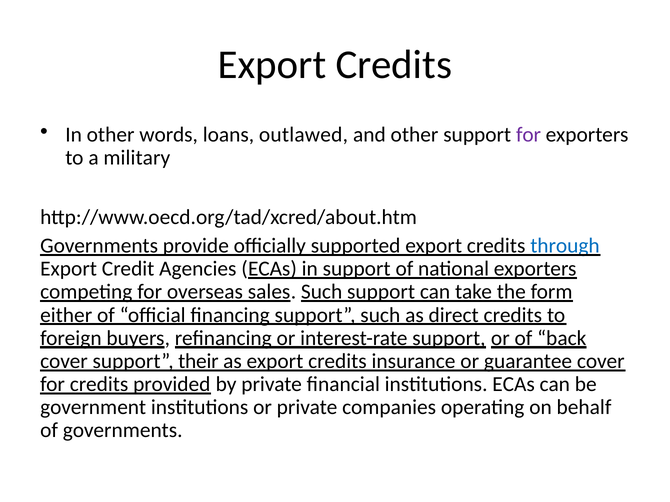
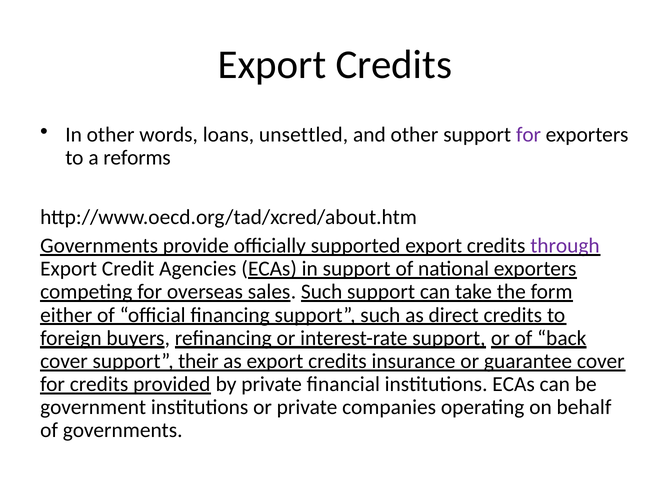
outlawed: outlawed -> unsettled (304, 135)
military: military -> reforms (137, 158)
through colour: blue -> purple (565, 246)
